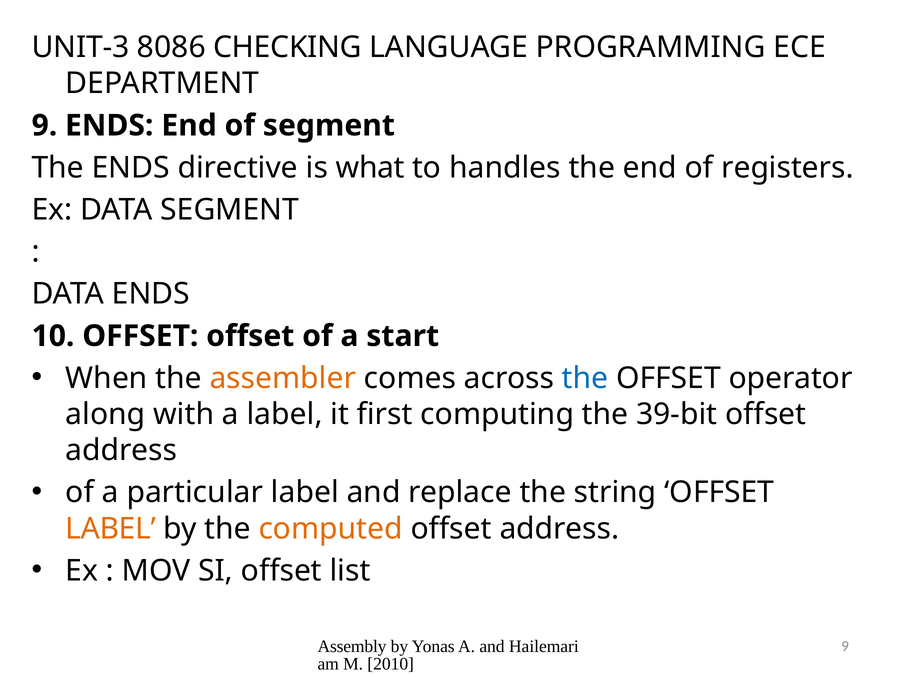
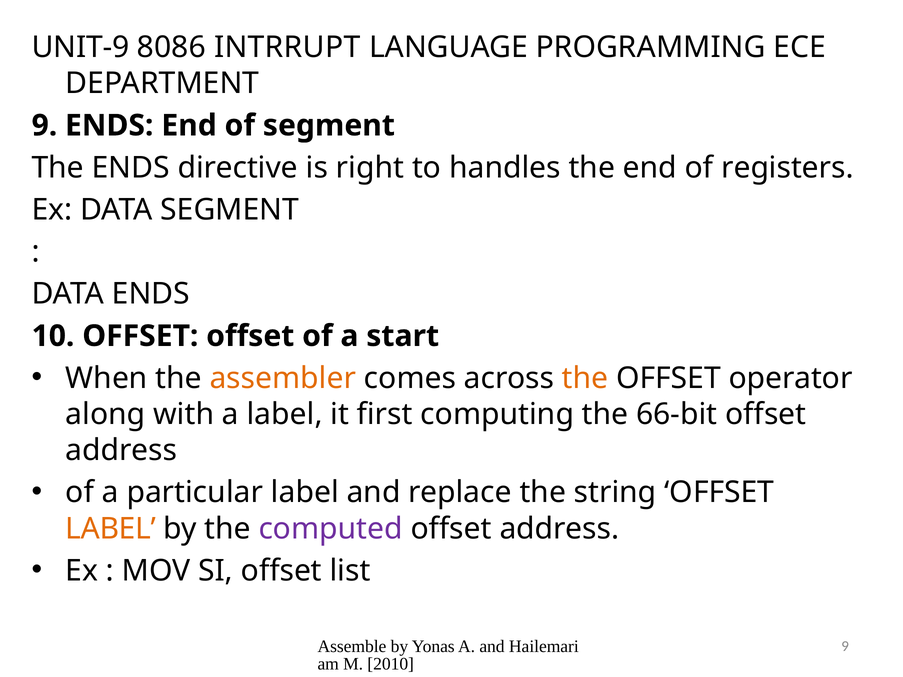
UNIT-3: UNIT-3 -> UNIT-9 (80, 47)
CHECKING: CHECKING -> INTRRUPT (287, 47)
what: what -> right (370, 168)
the colour: blue -> orange (585, 378)
39-bit: 39-bit -> 66-bit (677, 414)
computed colour: orange -> purple (331, 529)
Assembly: Assembly -> Assemble (352, 647)
